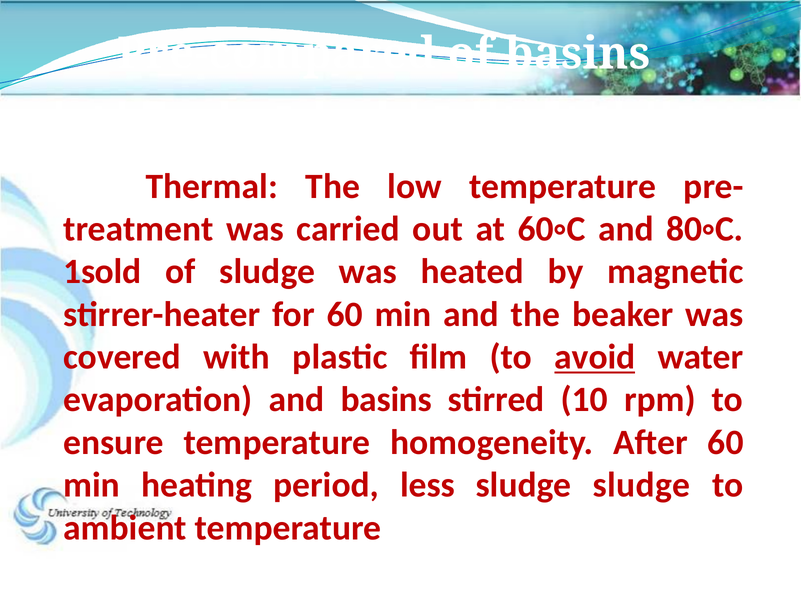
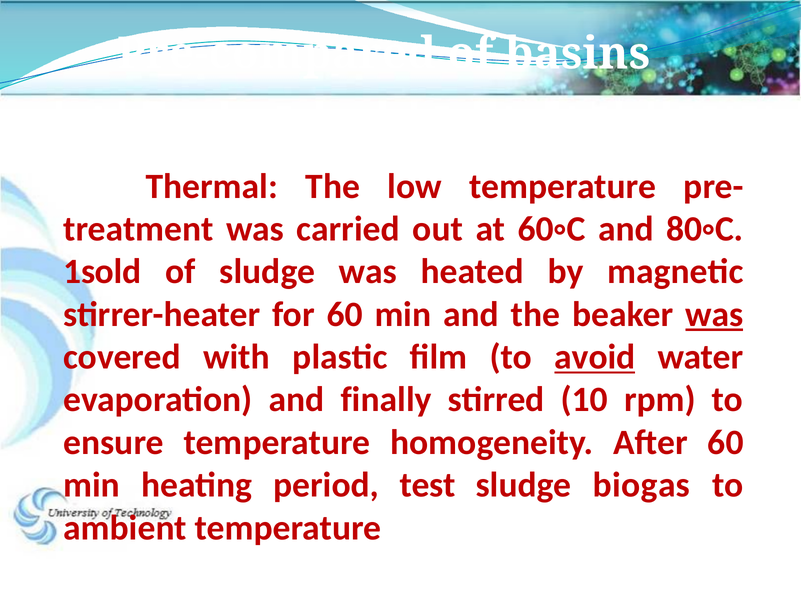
was underline: none -> present (714, 315)
and basins: basins -> finally (386, 400)
less: less -> test (428, 486)
sludge sludge: sludge -> biogas (641, 486)
